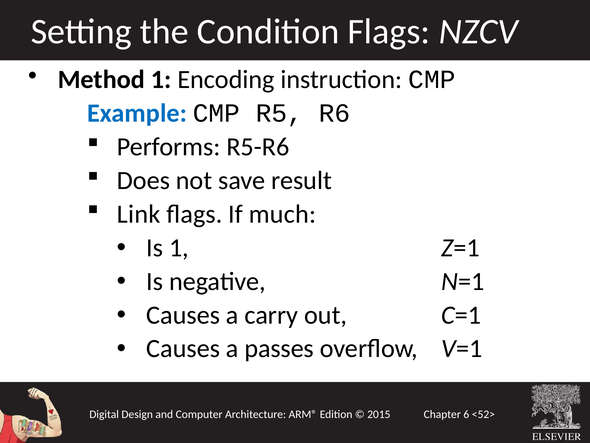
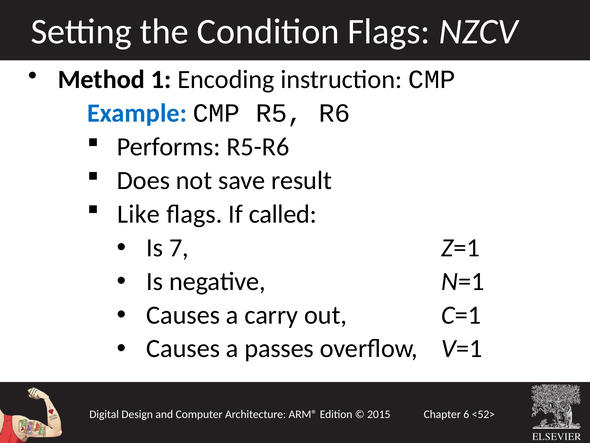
Link: Link -> Like (139, 214)
much: much -> called (283, 214)
Is 1: 1 -> 7 (179, 247)
